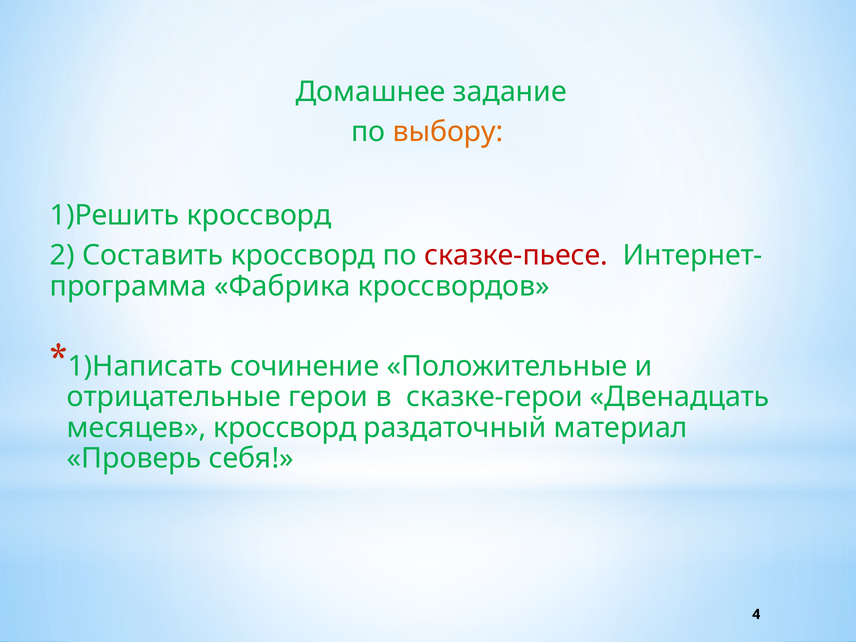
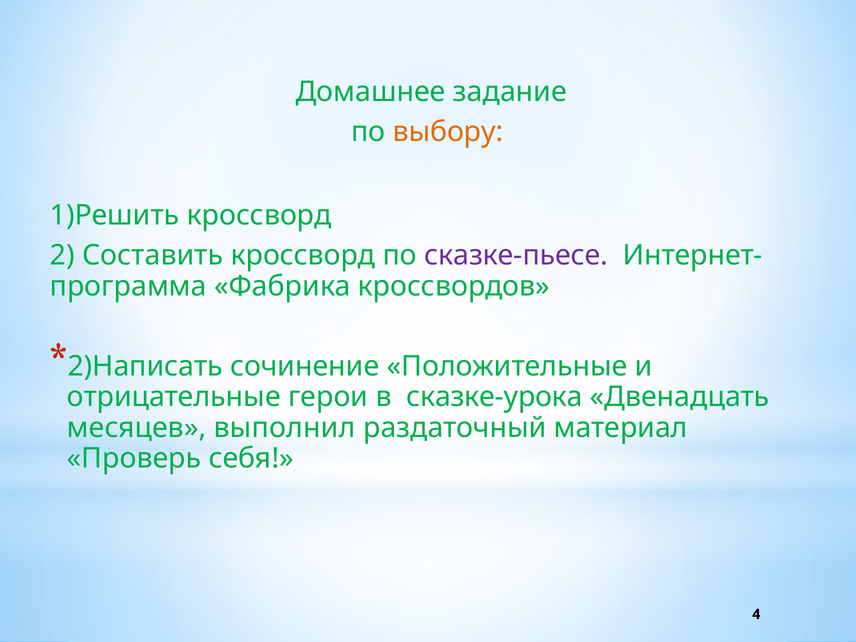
сказке-пьесе colour: red -> purple (516, 255)
1)Написать: 1)Написать -> 2)Написать (145, 366)
сказке-герои: сказке-герои -> сказке-урока (495, 397)
месяцев кроссворд: кроссворд -> выполнил (285, 428)
